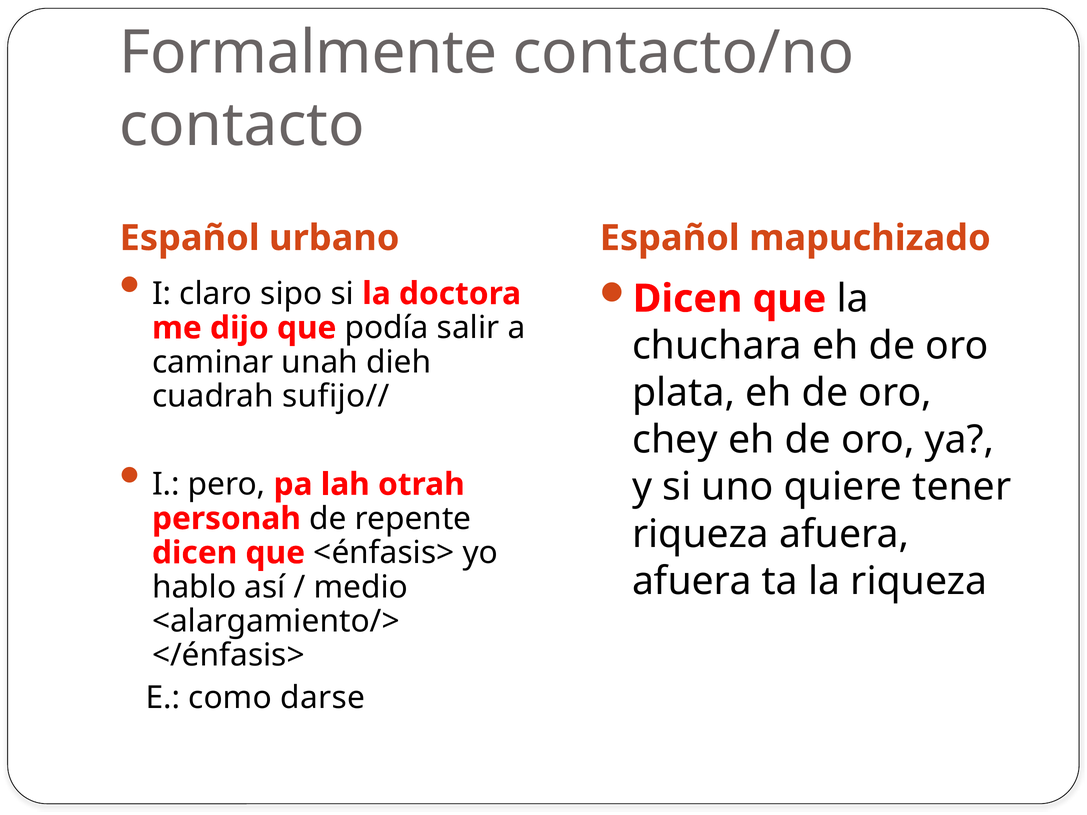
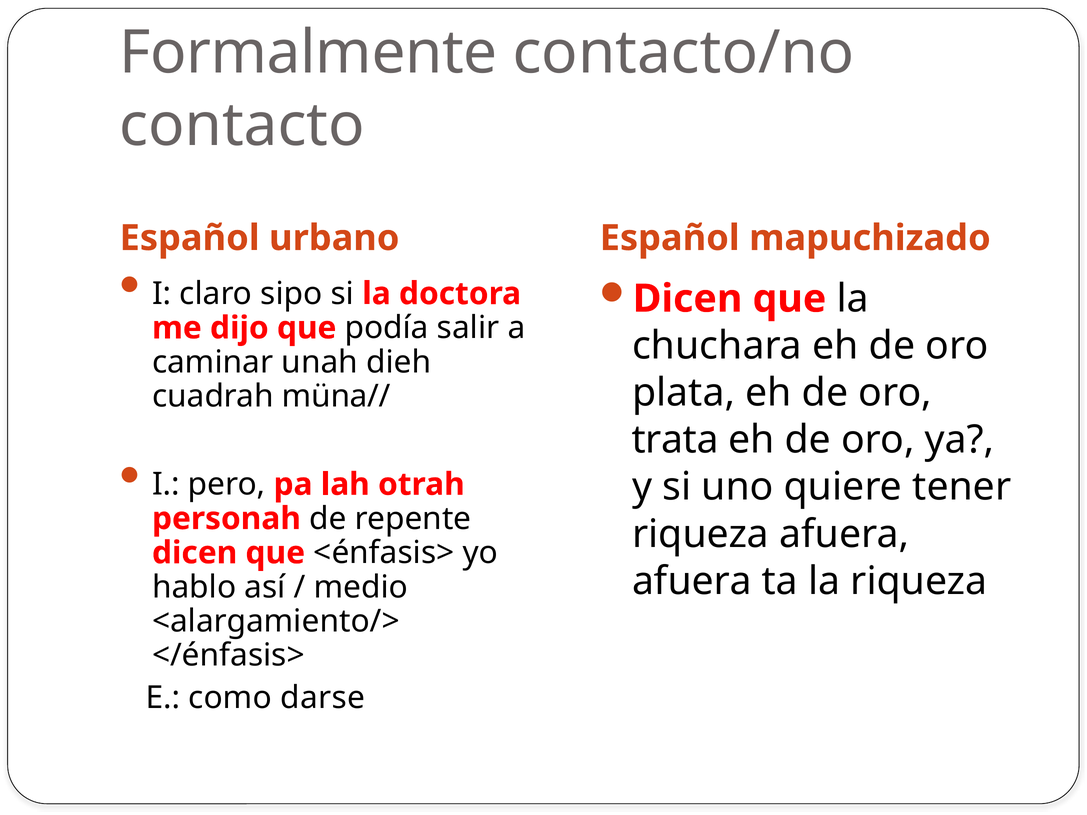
sufijo//: sufijo// -> müna// (336, 397)
chey: chey -> trata (675, 440)
